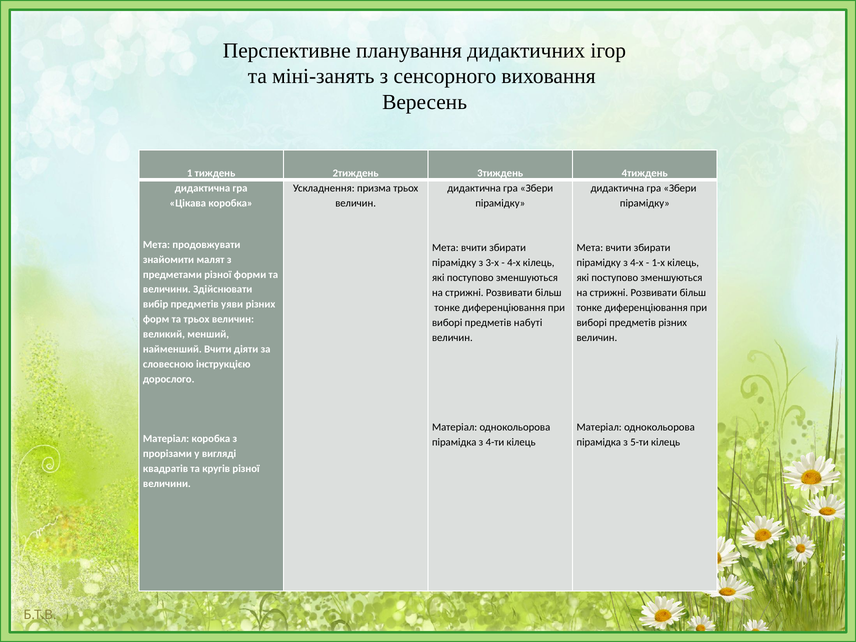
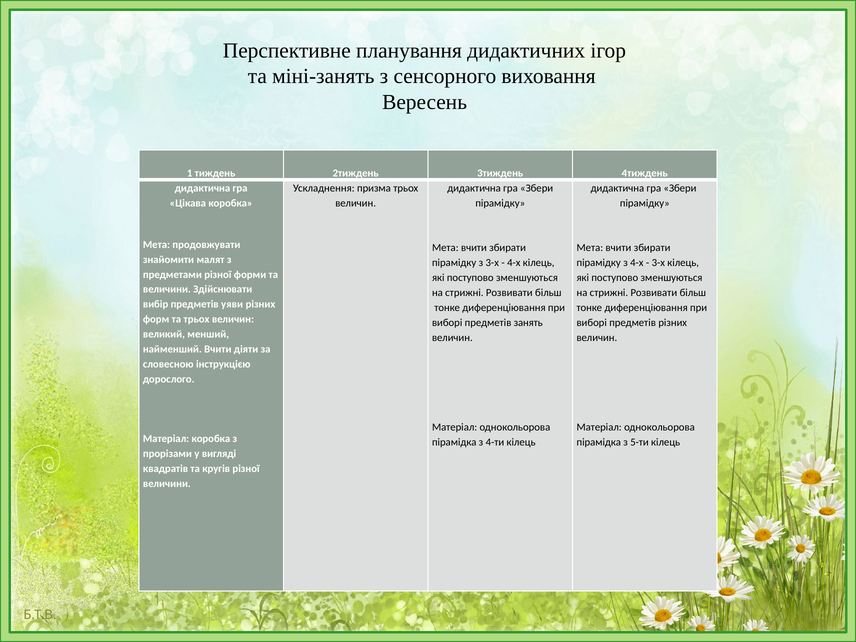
1-х: 1-х -> 3-х (658, 263)
набуті: набуті -> занять (528, 323)
